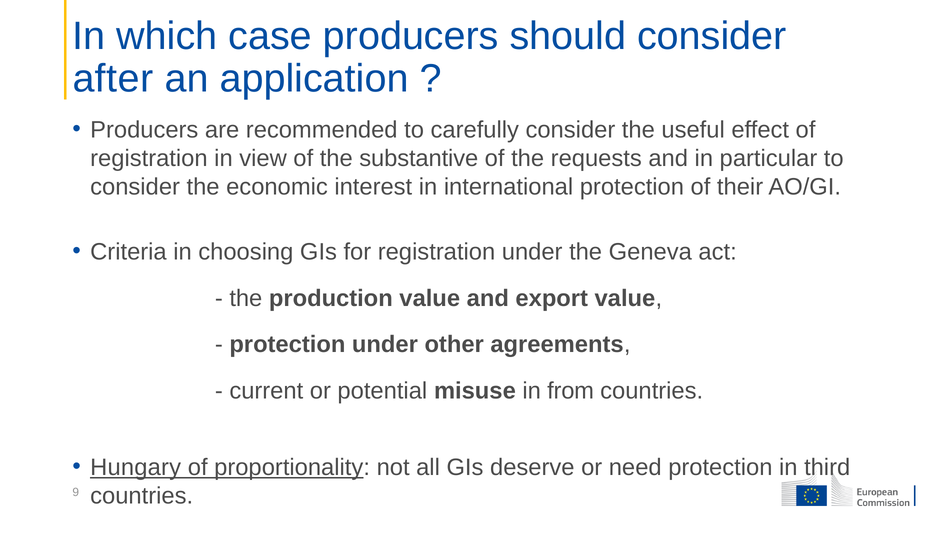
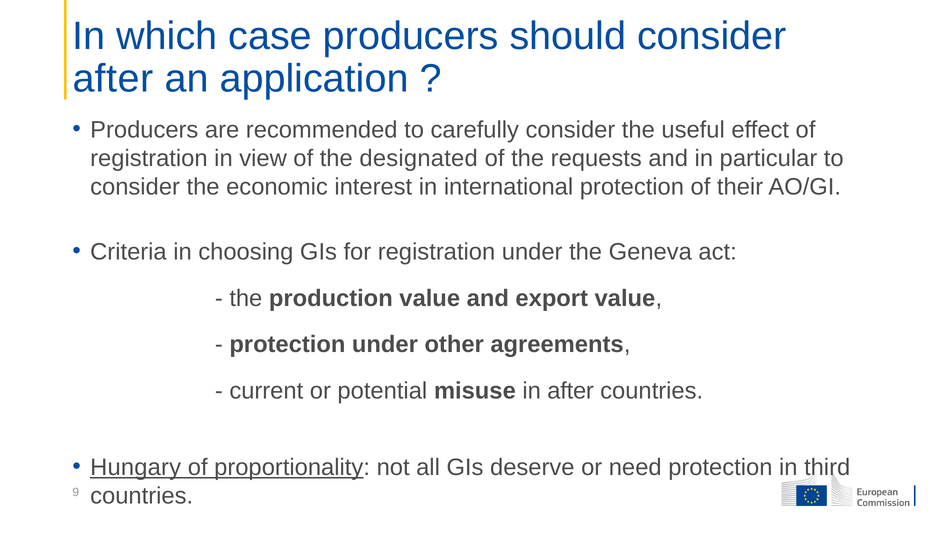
substantive: substantive -> designated (419, 158)
in from: from -> after (571, 391)
